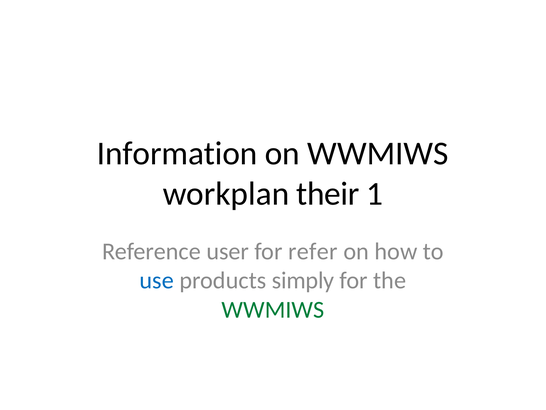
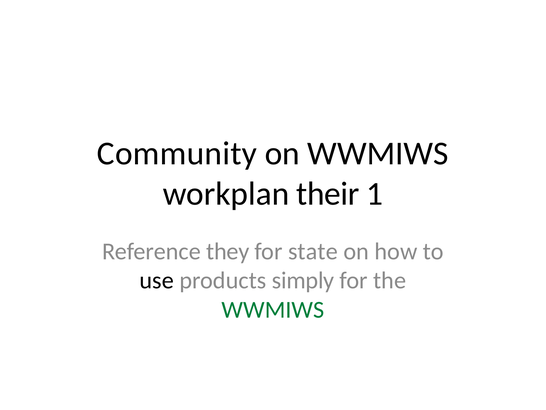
Information: Information -> Community (177, 153)
user: user -> they (228, 251)
refer: refer -> state (313, 251)
use colour: blue -> black (157, 280)
